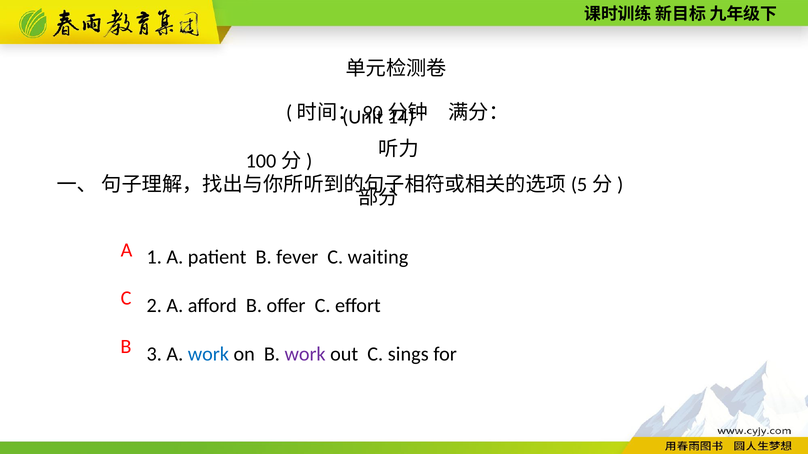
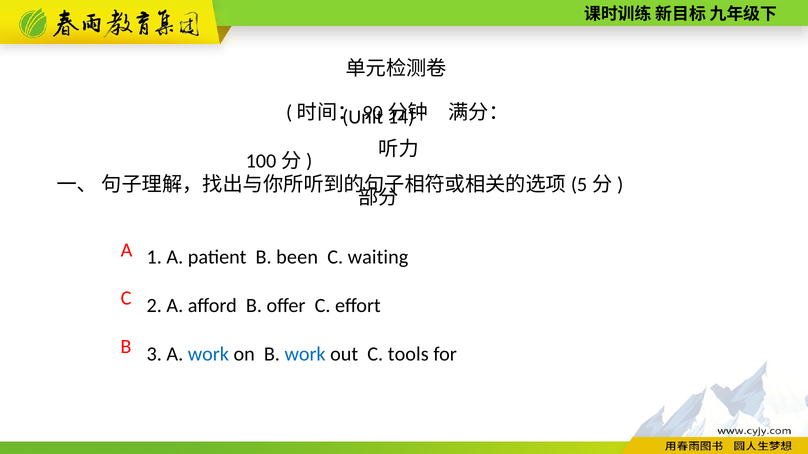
fever: fever -> been (297, 257)
work colour: purple -> blue (305, 354)
sings: sings -> tools (408, 354)
